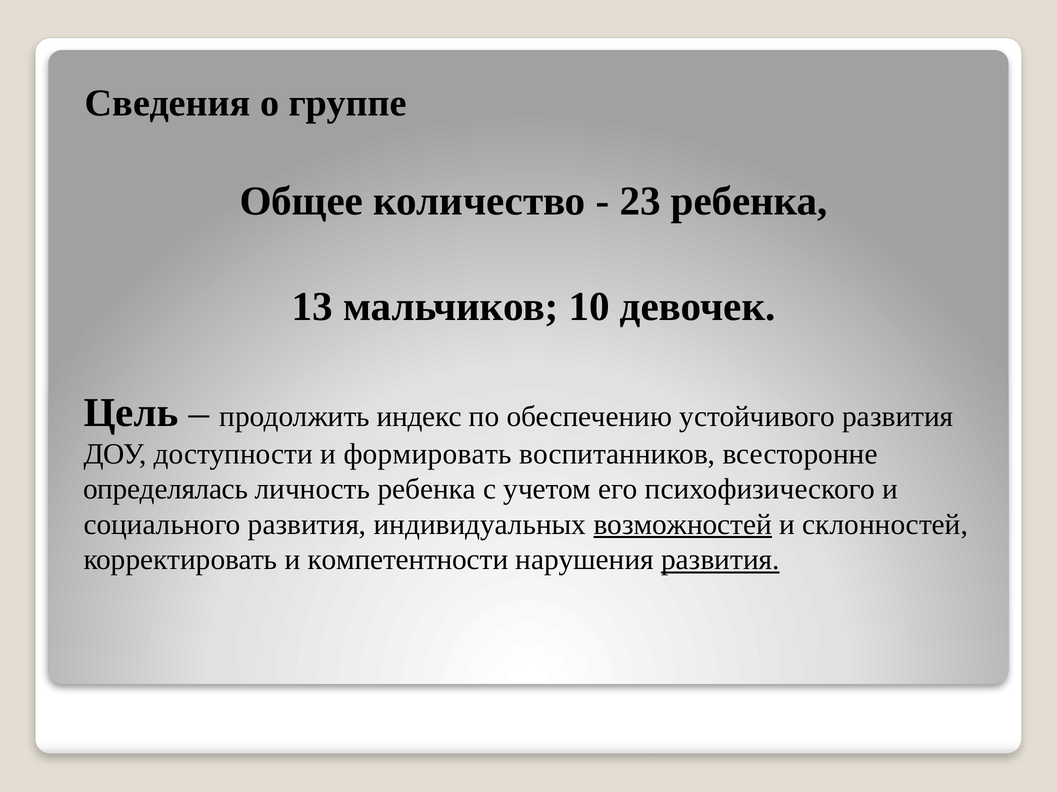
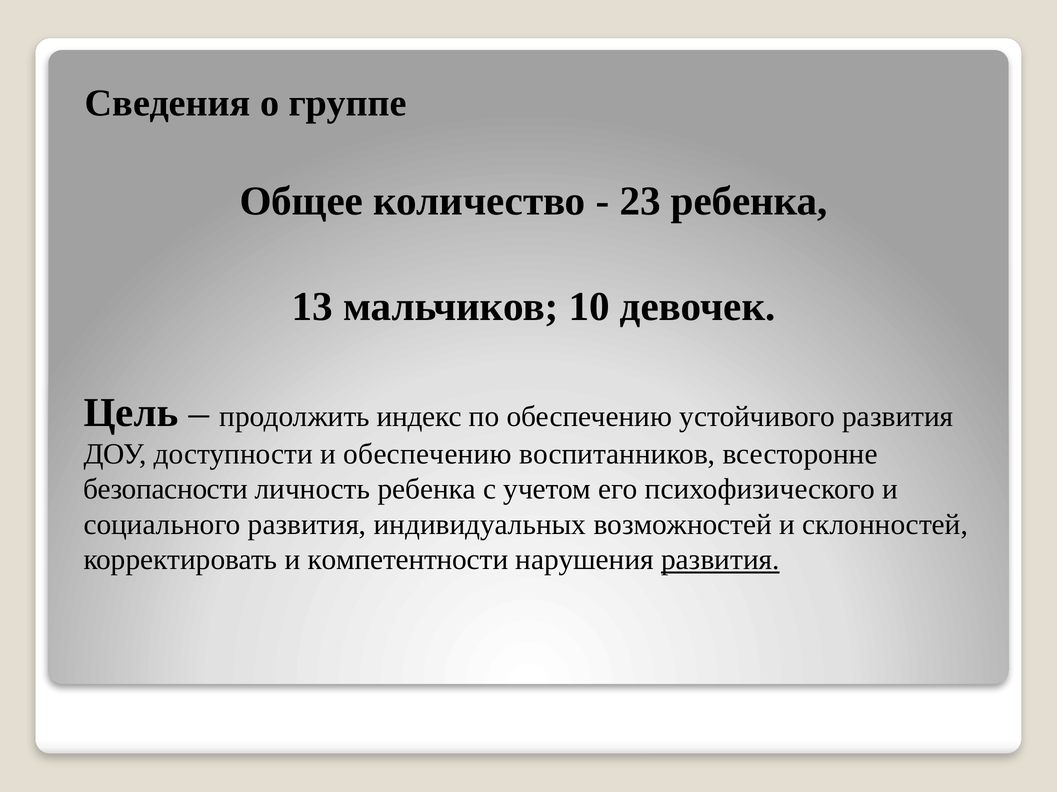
и формировать: формировать -> обеспечению (428, 454)
определялась: определялась -> безопасности (166, 490)
возможностей underline: present -> none (683, 525)
